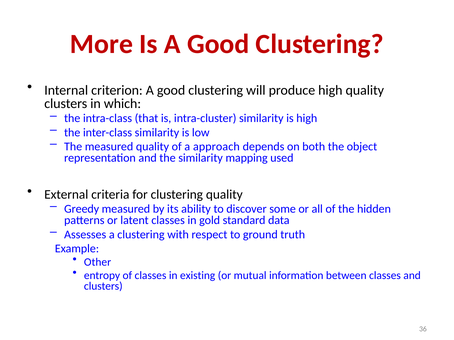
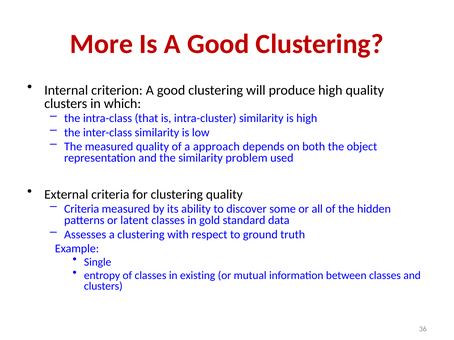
mapping: mapping -> problem (246, 158)
Greedy: Greedy -> Criteria (82, 209)
Other: Other -> Single (98, 262)
